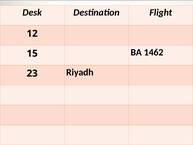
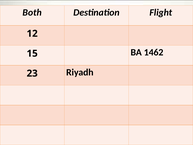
Desk: Desk -> Both (32, 12)
